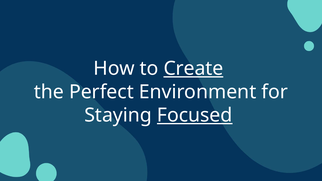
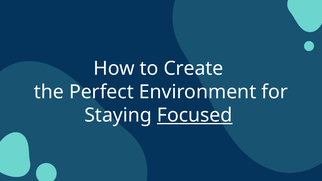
Create underline: present -> none (193, 69)
